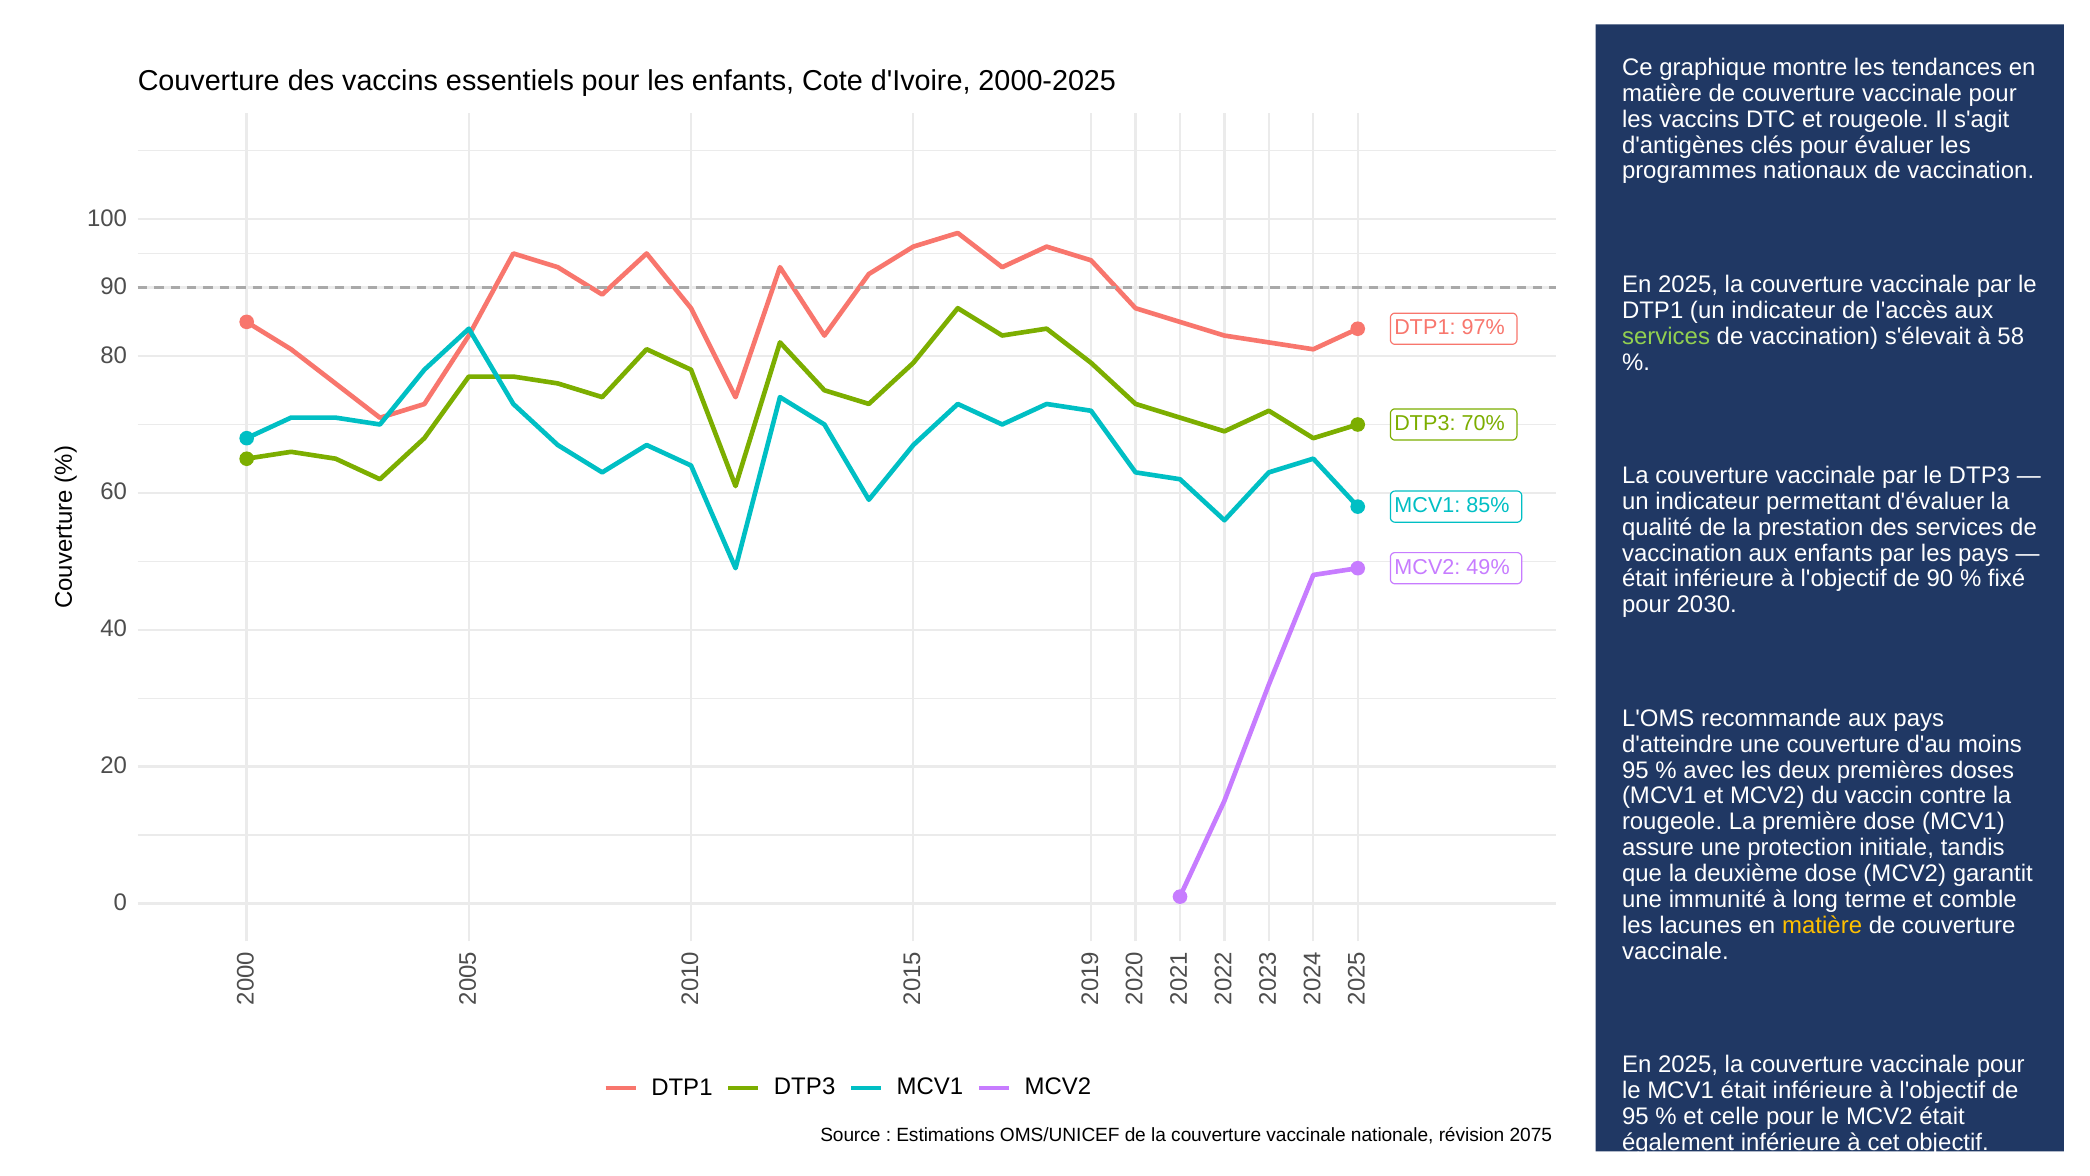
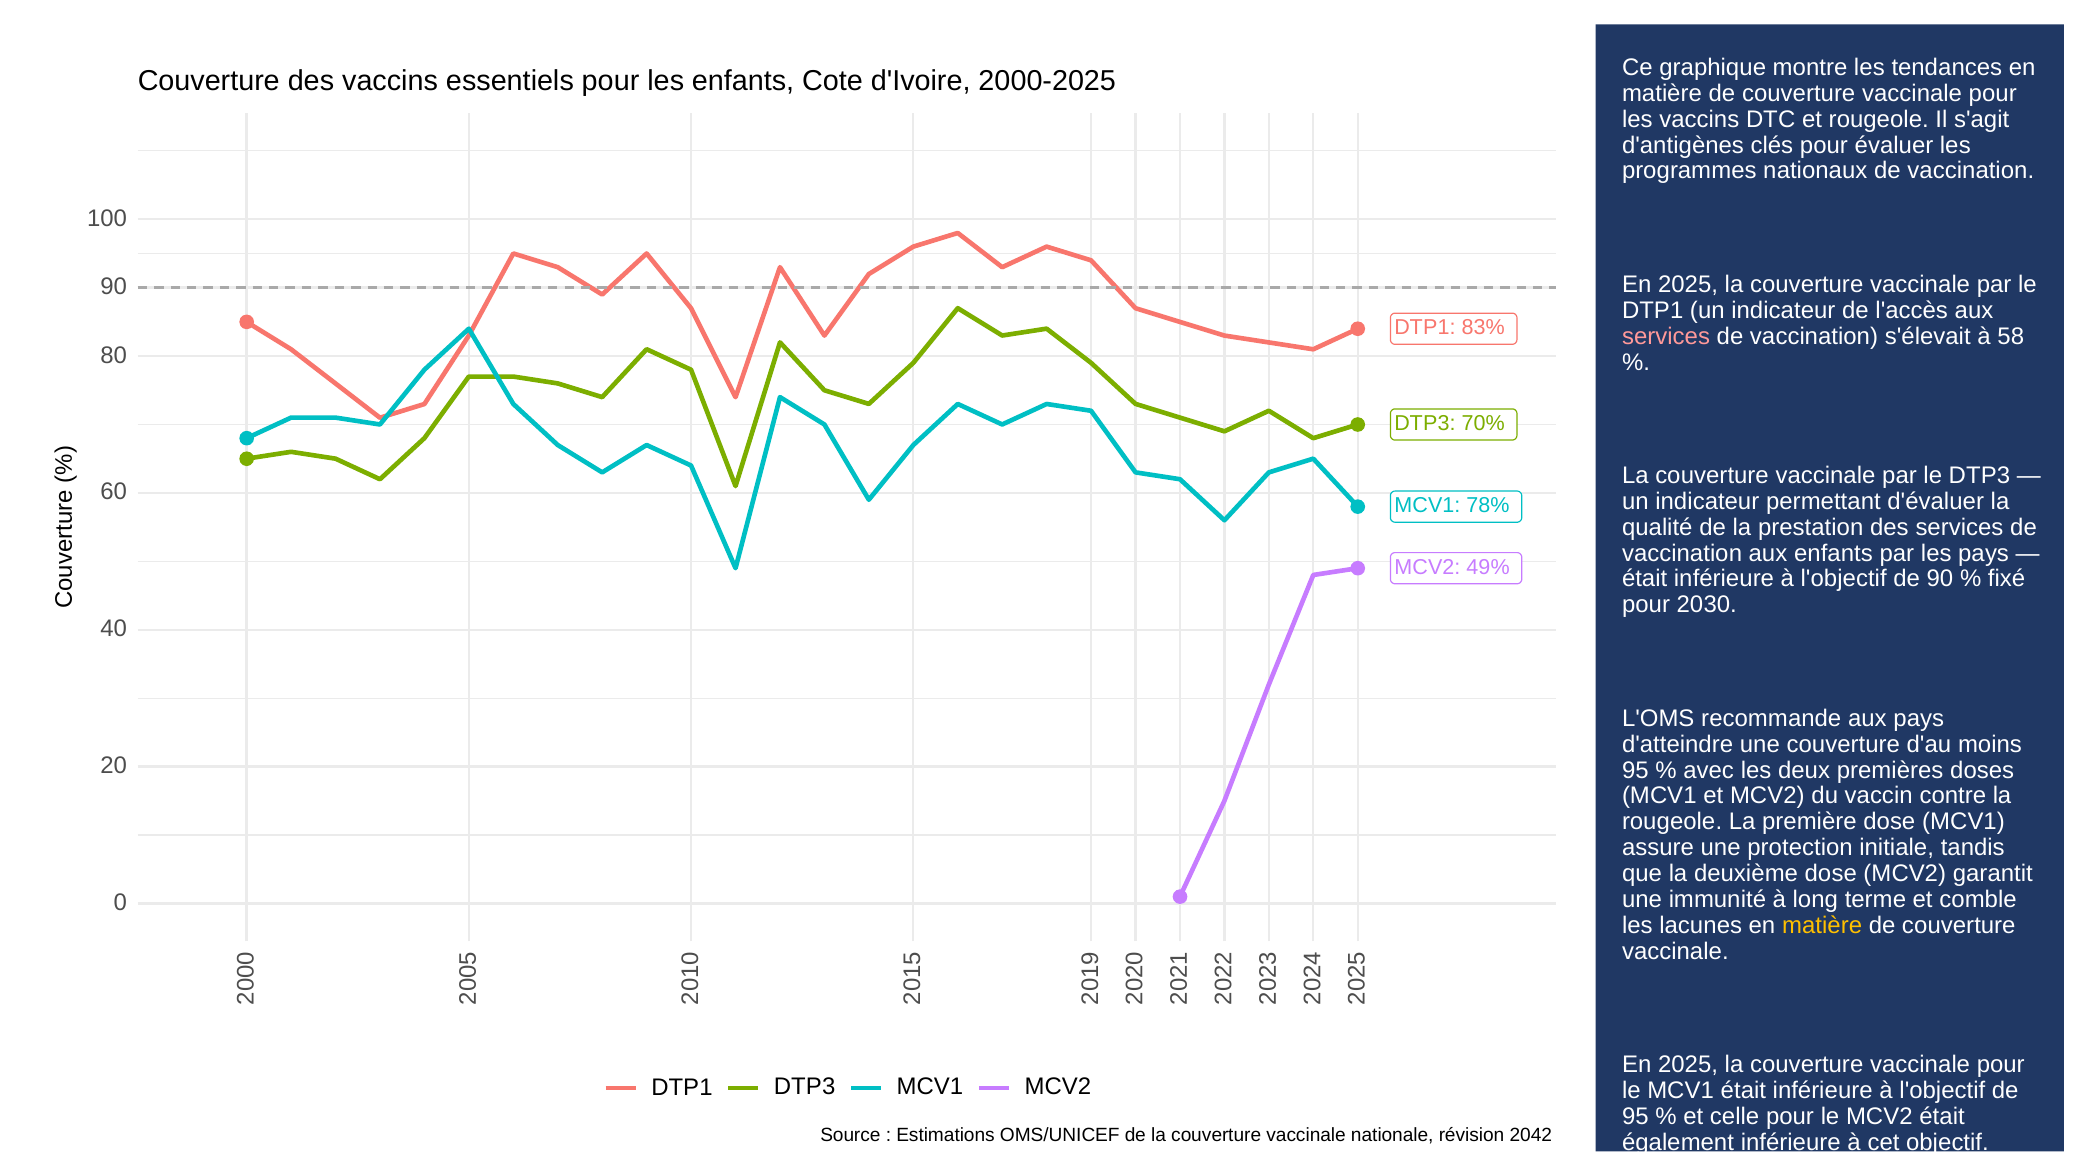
97%: 97% -> 83% (1483, 328)
services colour: light green -> pink (1666, 336)
85%: 85% -> 78% (1488, 505)
2075: 2075 -> 2042 (1531, 1135)
